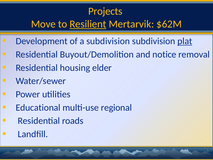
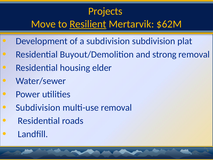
plat underline: present -> none (185, 41)
notice: notice -> strong (164, 54)
Educational: Educational -> Subdivision (38, 107)
multi-use regional: regional -> removal (116, 107)
